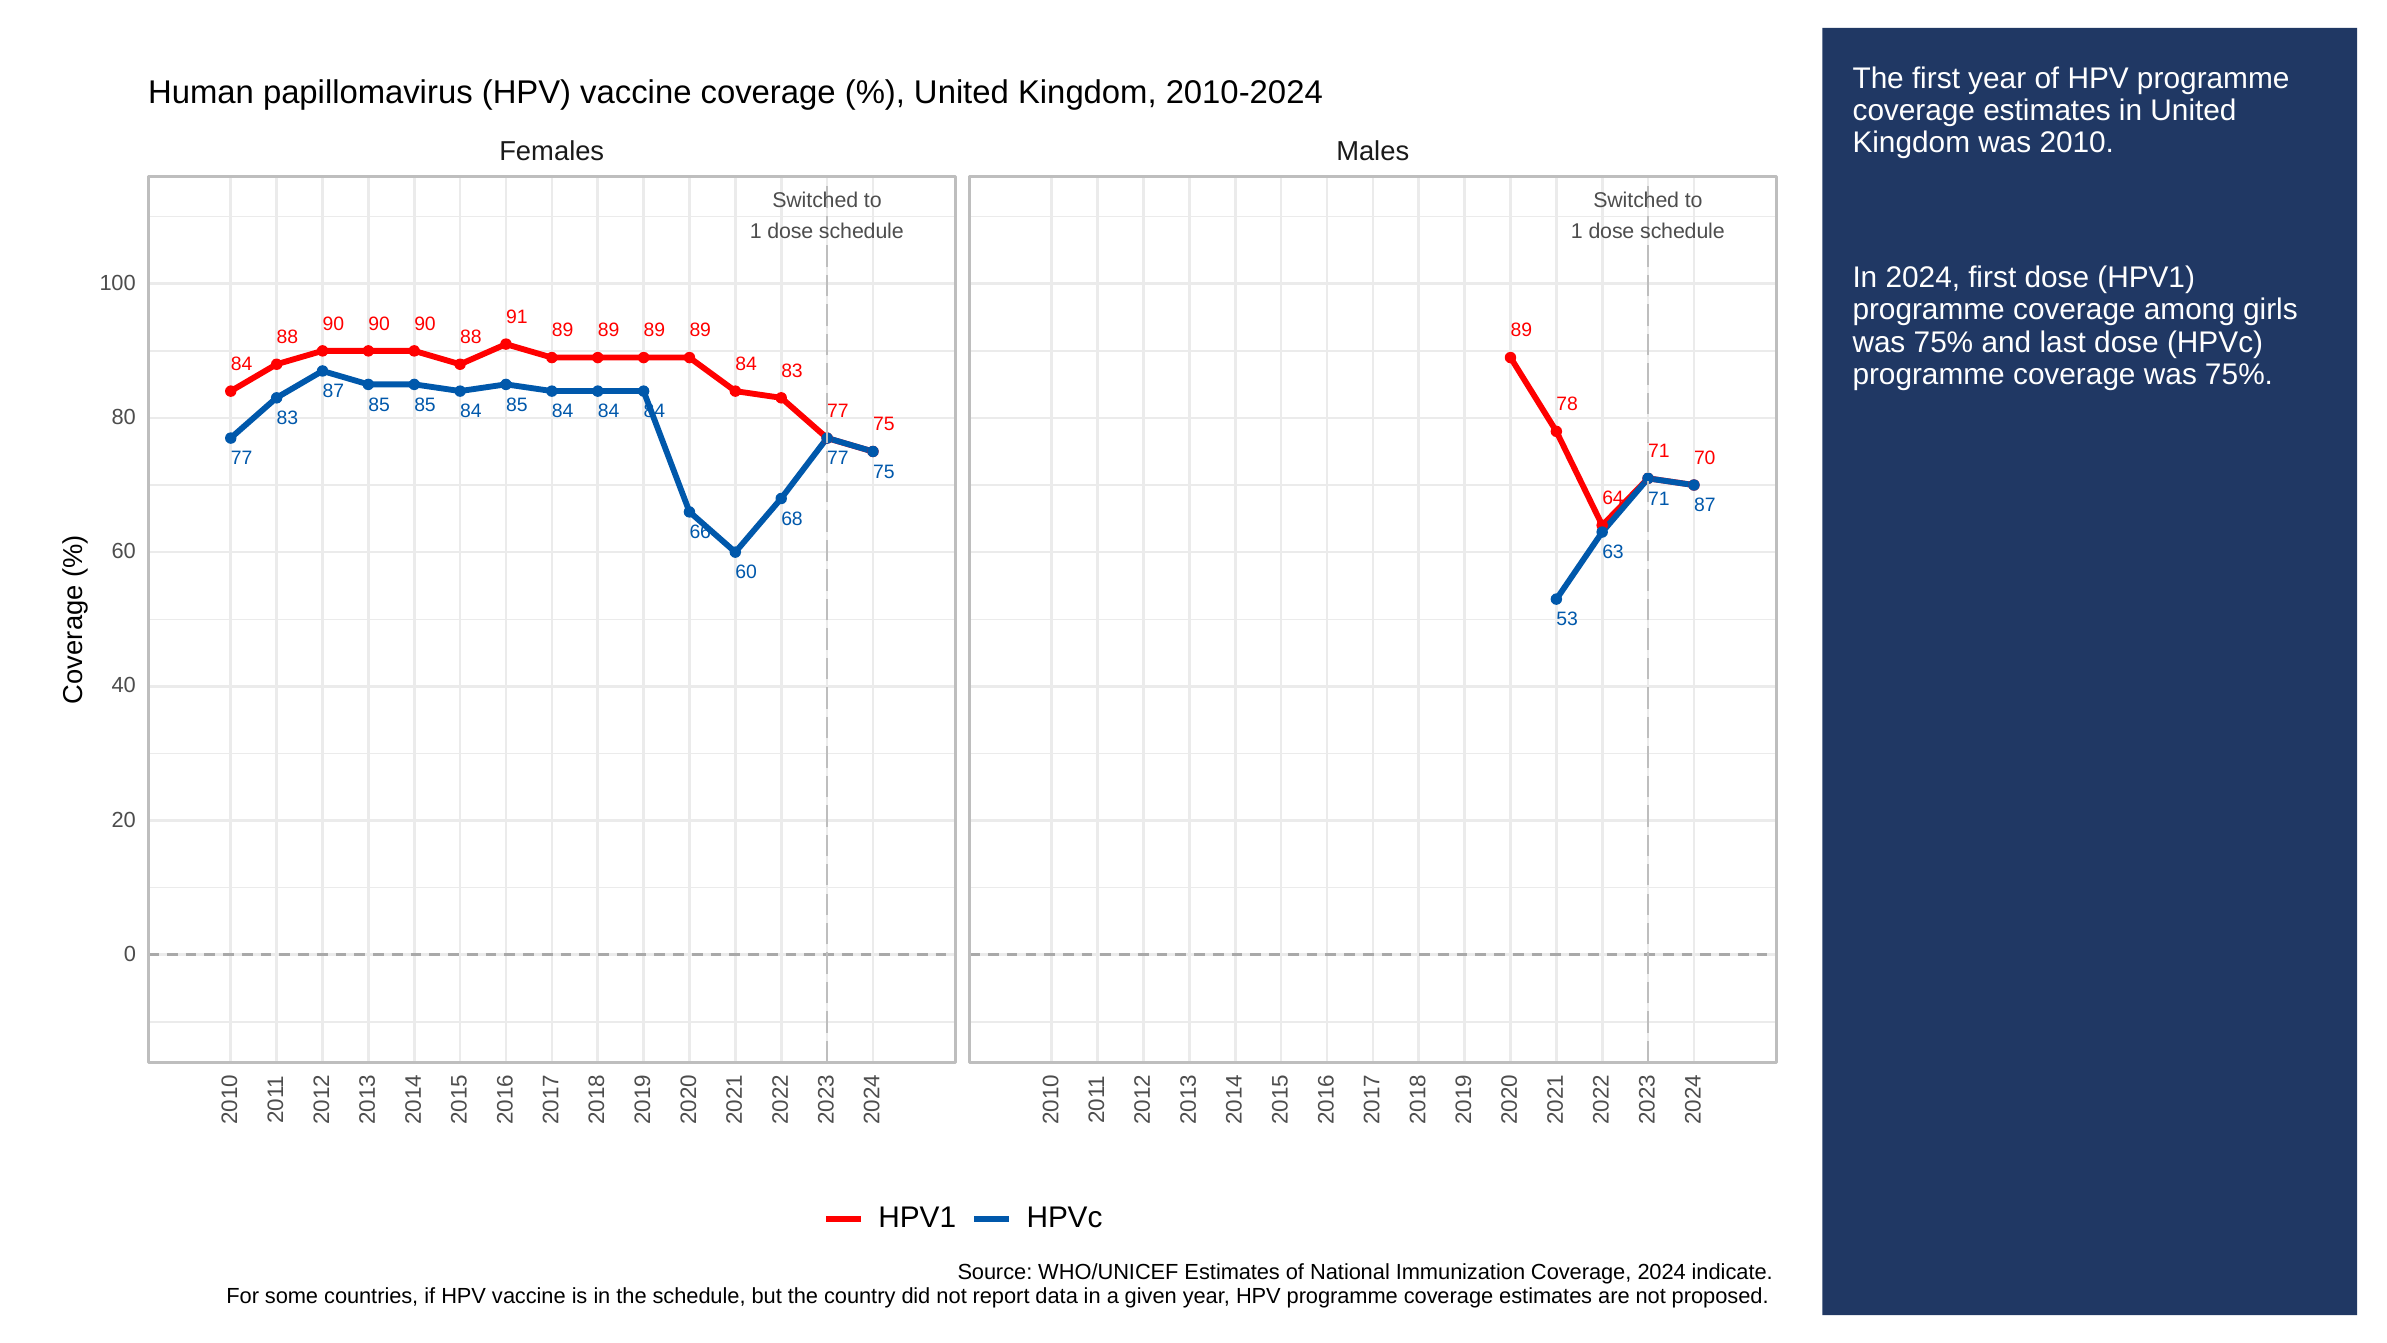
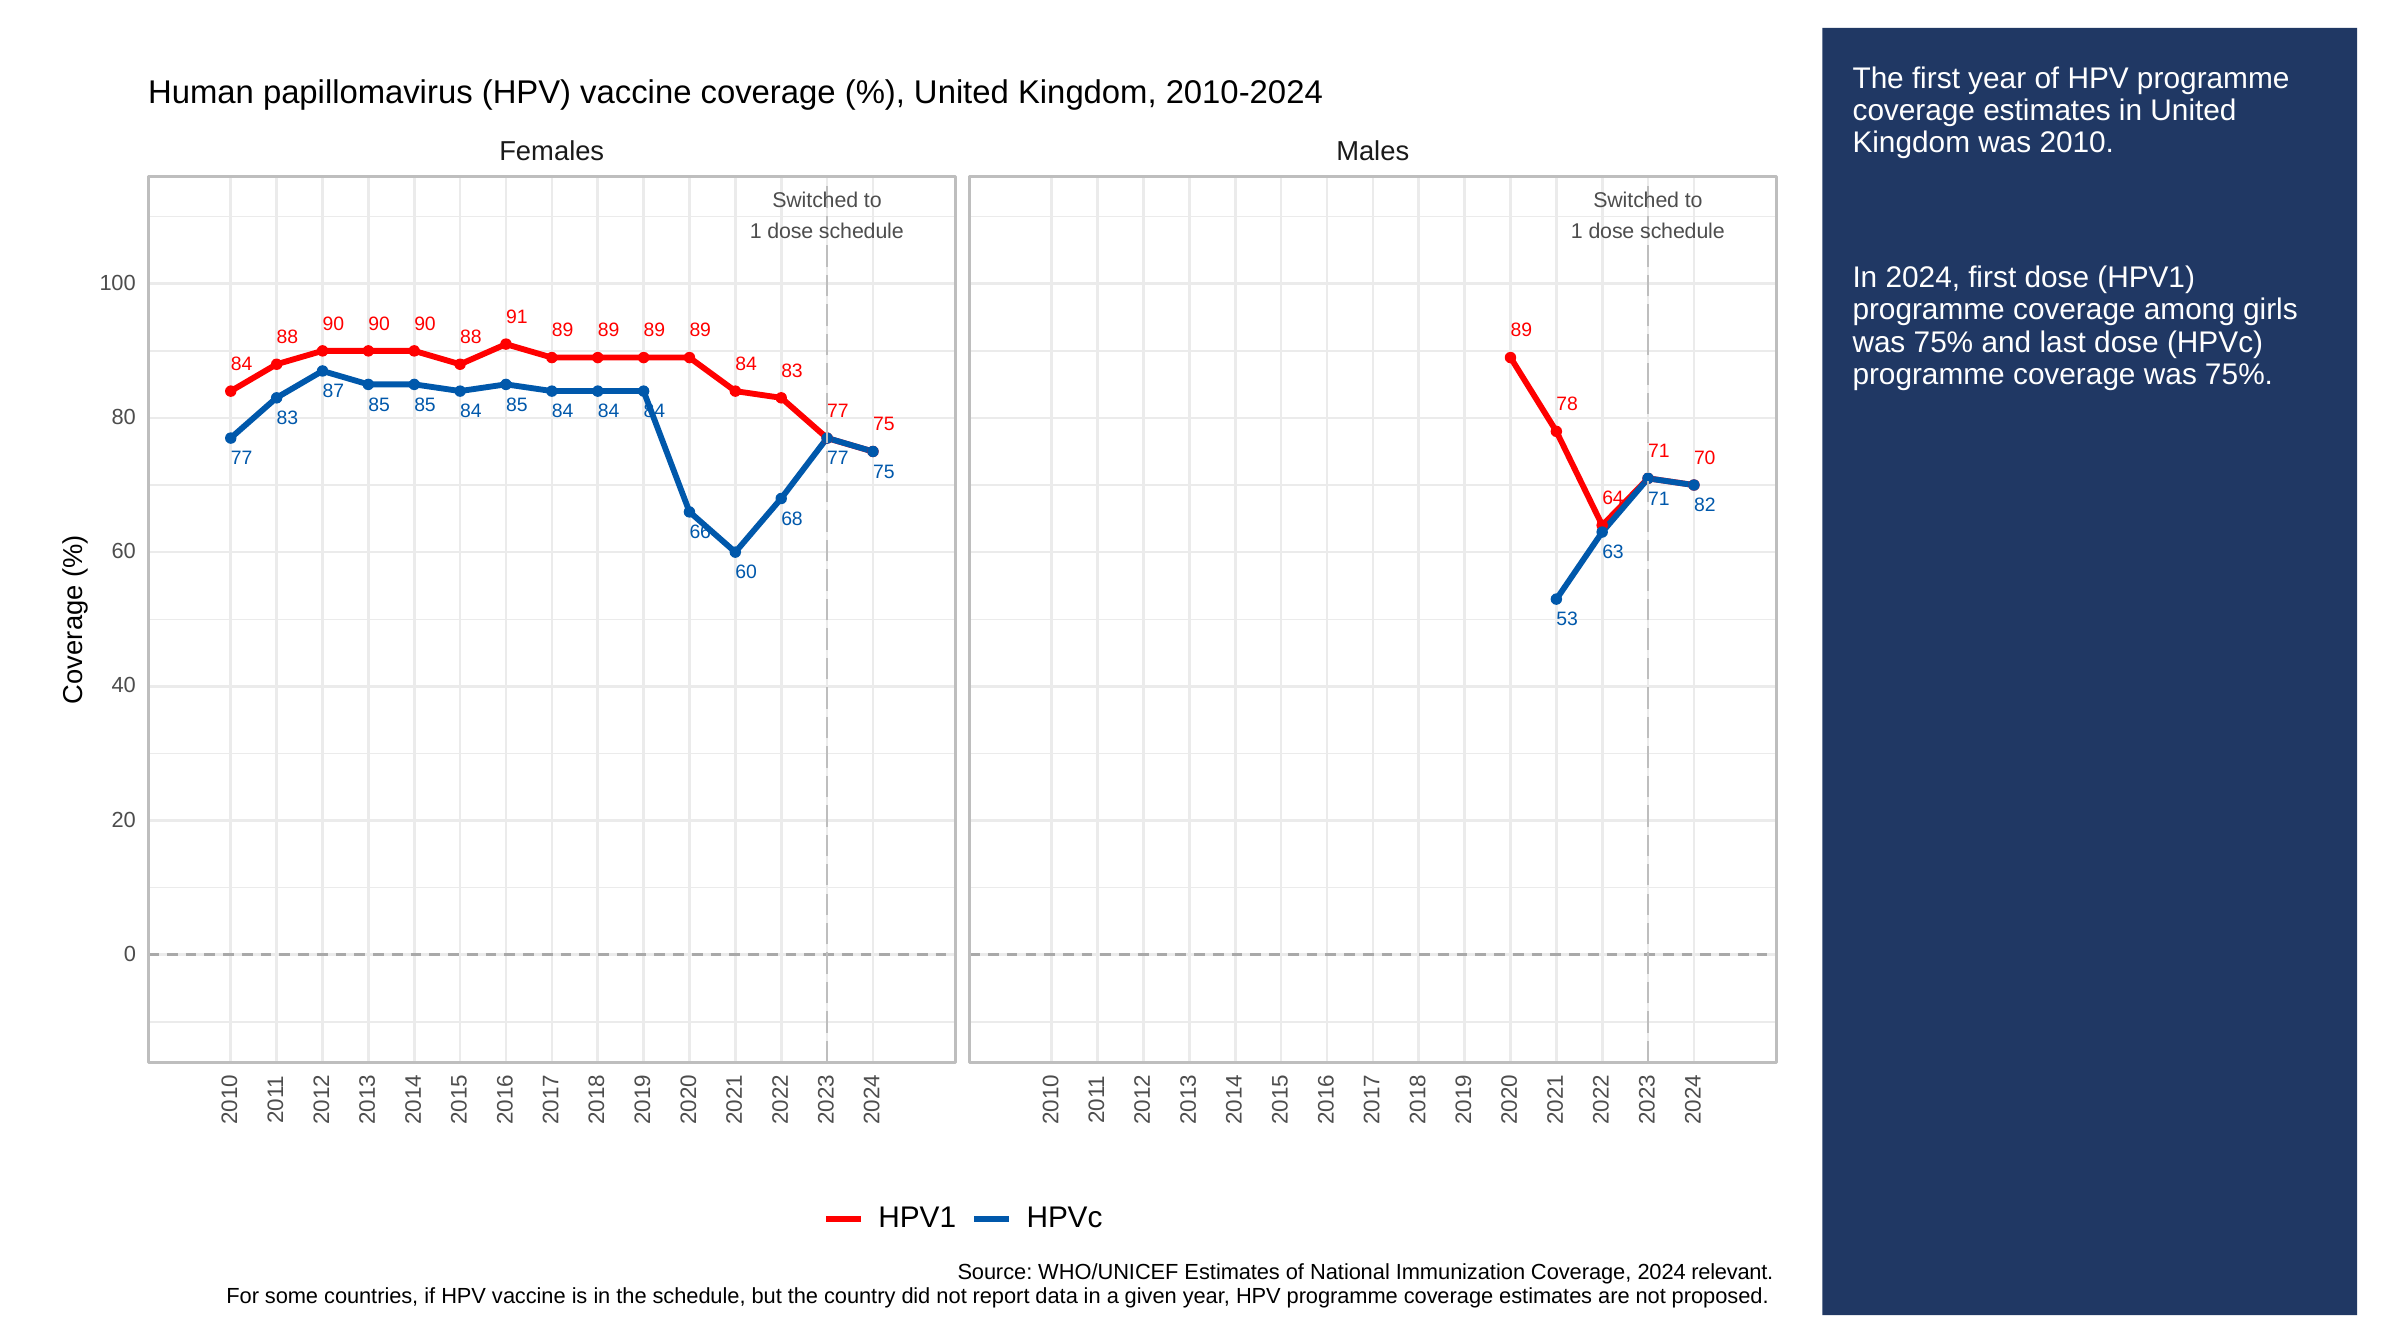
71 87: 87 -> 82 (1705, 505)
indicate: indicate -> relevant (1732, 1272)
